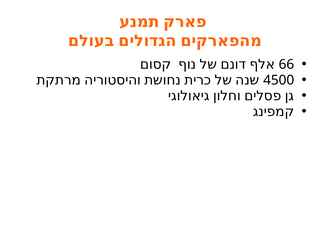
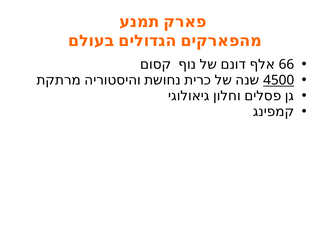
4500 underline: none -> present (279, 80)
